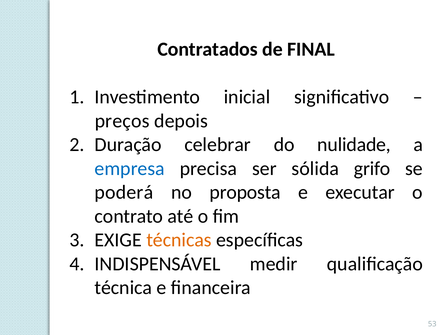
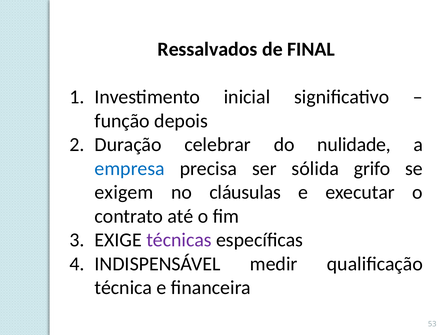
Contratados: Contratados -> Ressalvados (208, 49)
preços: preços -> função (122, 121)
poderá: poderá -> exigem (124, 192)
proposta: proposta -> cláusulas (245, 192)
técnicas colour: orange -> purple (179, 240)
